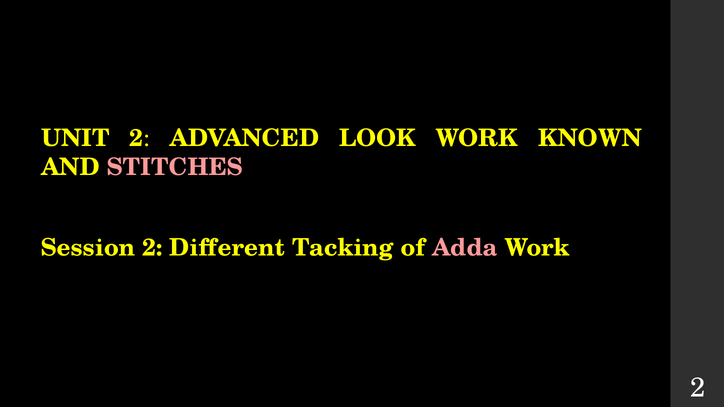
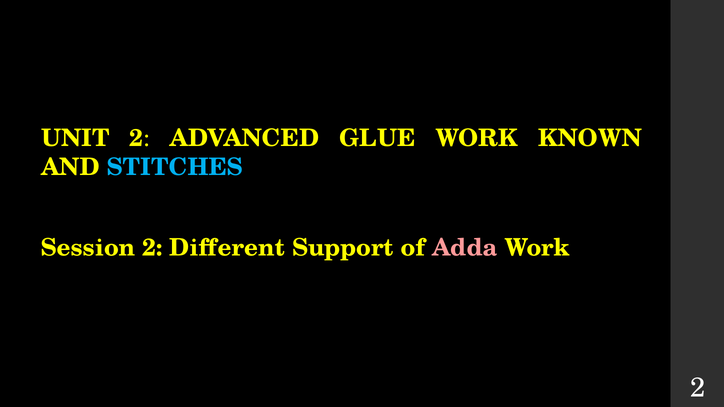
LOOK: LOOK -> GLUE (377, 138)
STITCHES colour: pink -> light blue (175, 167)
Tacking: Tacking -> Support (343, 248)
